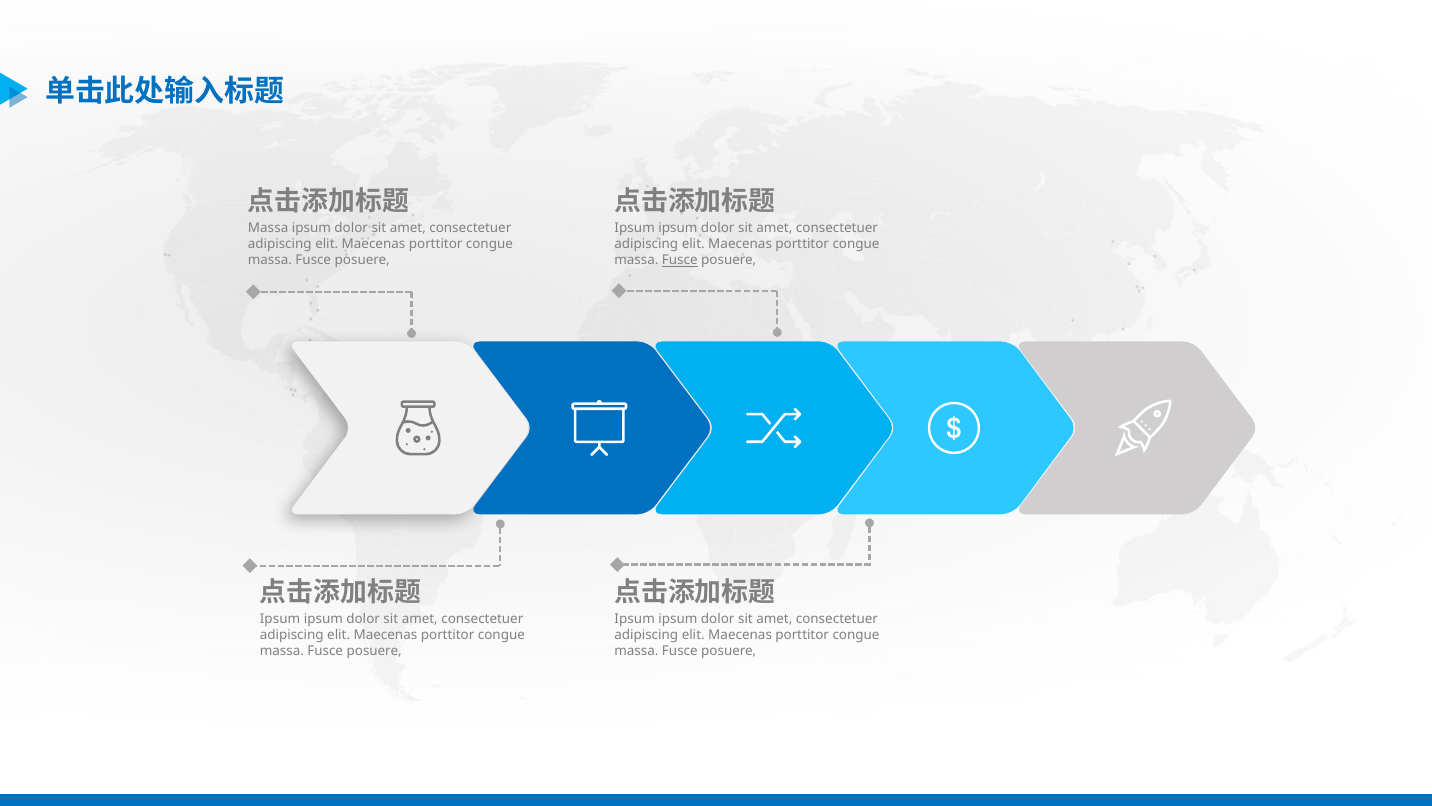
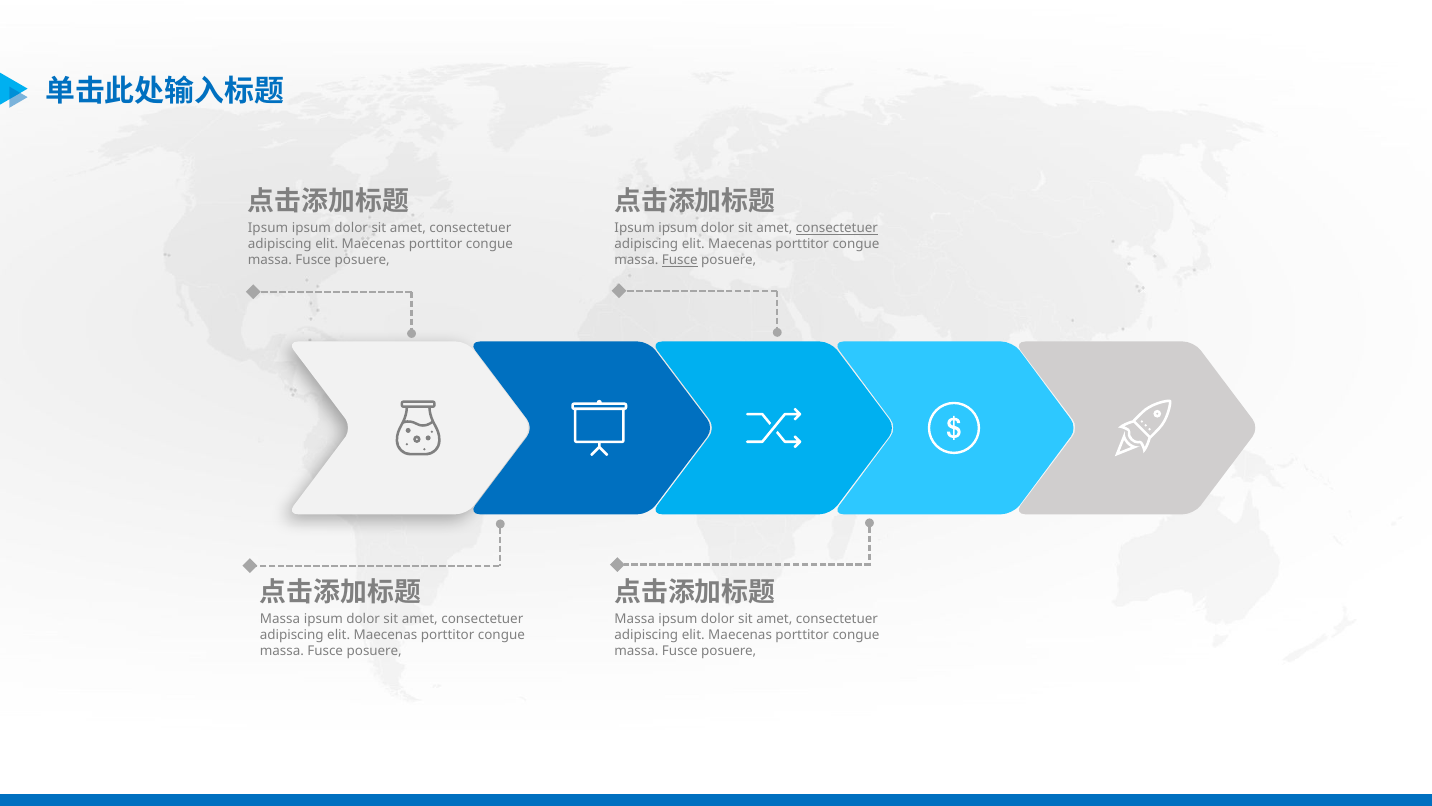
Massa: Massa -> Ipsum (268, 228)
consectetuer underline: none -> present (837, 228)
Ipsum: Ipsum -> Massa (280, 618)
Ipsum: Ipsum -> Massa (635, 618)
